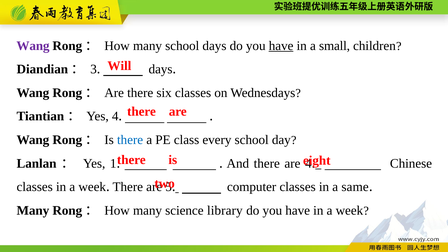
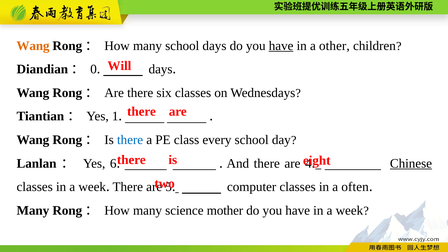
Wang colour: purple -> orange (33, 46)
small: small -> other (334, 46)
3: 3 -> 0 (94, 69)
Yes 4: 4 -> 1 (115, 116)
1: 1 -> 6 (113, 163)
Chinese underline: none -> present (411, 163)
same: same -> often (355, 187)
library: library -> mother (225, 210)
